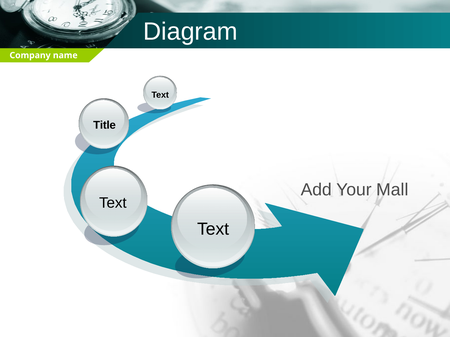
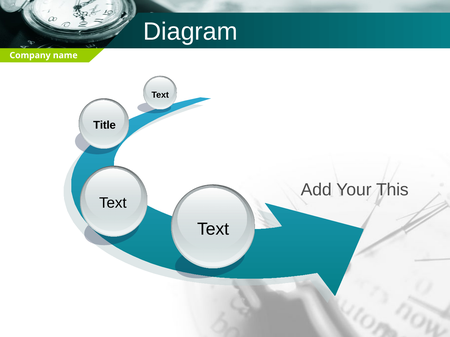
Mall: Mall -> This (392, 190)
